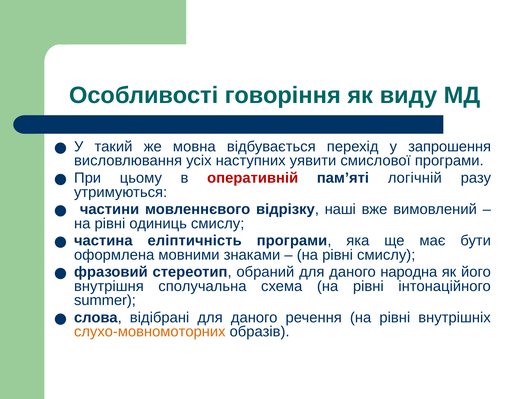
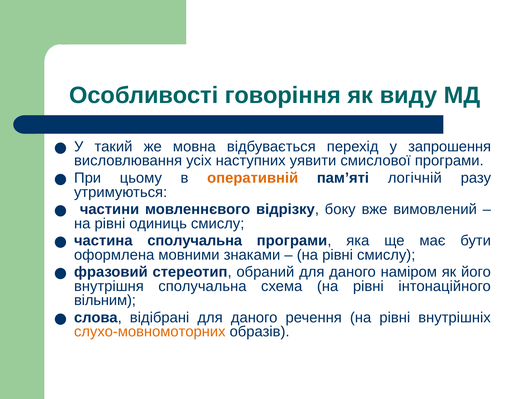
оперативній colour: red -> orange (253, 178)
наші: наші -> боку (340, 209)
частина еліптичність: еліптичність -> сполучальна (195, 241)
народна: народна -> наміром (409, 272)
summer: summer -> вільним (105, 300)
